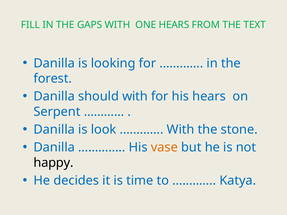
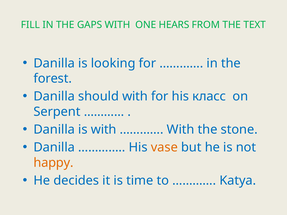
his hears: hears -> класс (209, 97)
is look: look -> with (104, 130)
happy colour: black -> orange (53, 163)
